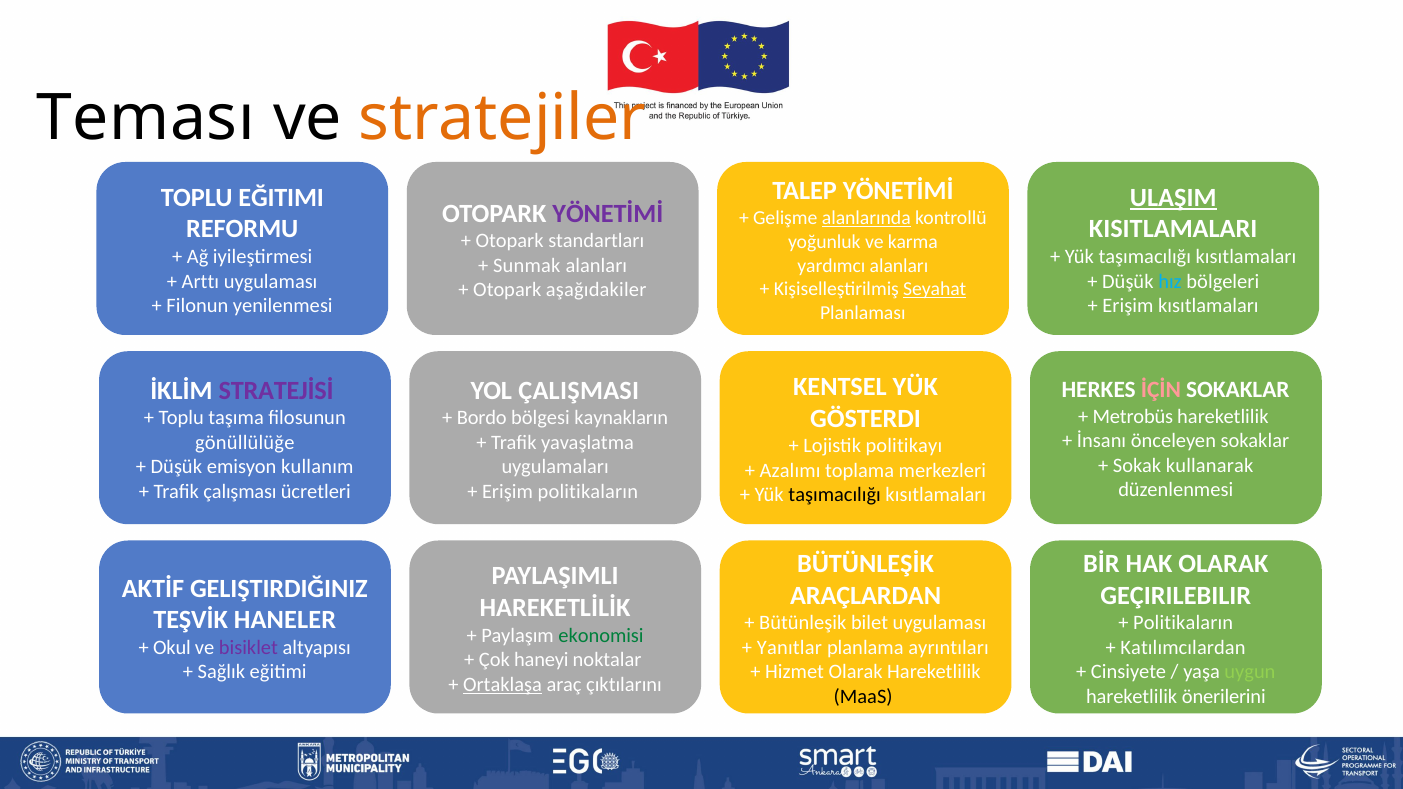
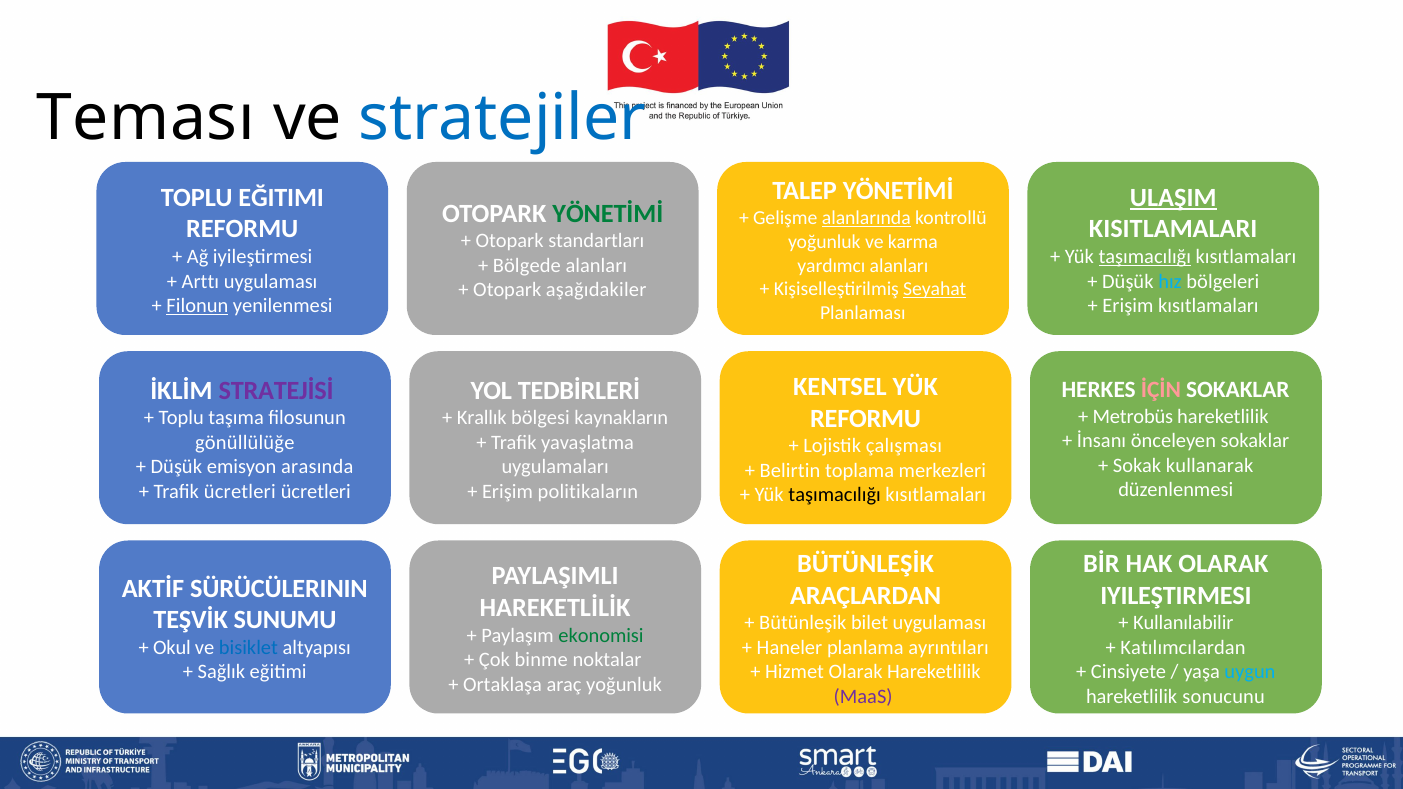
stratejiler colour: orange -> blue (502, 118)
YÖNETİMİ colour: purple -> green (608, 213)
taşımacılığı underline: none -> present (1145, 257)
Sunmak: Sunmak -> Bölgede (527, 266)
Filonun underline: none -> present (197, 306)
ÇALIŞMASI: ÇALIŞMASI -> TEDBİRLERİ (579, 391)
GÖSTERDI: GÖSTERDI -> REFORMU (866, 419)
Bordo: Bordo -> Krallık (482, 418)
politikayı: politikayı -> çalışması (904, 446)
kullanım: kullanım -> arasında (317, 467)
Azalımı: Azalımı -> Belirtin (790, 471)
Trafik çalışması: çalışması -> ücretleri (240, 492)
GELIŞTIRDIĞINIZ: GELIŞTIRDIĞINIZ -> SÜRÜCÜLERININ (279, 589)
GEÇIRILEBILIR: GEÇIRILEBILIR -> IYILEŞTIRMESI (1176, 596)
HANELER: HANELER -> SUNUMU (285, 620)
Politikaların: Politikaların -> Kullanılabilir (1183, 623)
bisiklet colour: purple -> blue (248, 648)
Yanıtlar: Yanıtlar -> Haneler (790, 648)
haneyi: haneyi -> binme (541, 660)
uygun colour: light green -> light blue (1250, 672)
Ortaklaşa underline: present -> none (502, 685)
araç çıktılarını: çıktılarını -> yoğunluk (624, 685)
MaaS colour: black -> purple (863, 697)
önerilerini: önerilerini -> sonucunu (1224, 697)
